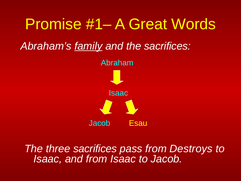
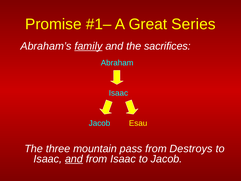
Words: Words -> Series (194, 24)
three sacrifices: sacrifices -> mountain (95, 148)
and underline: none -> present (74, 159)
